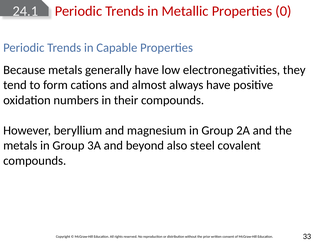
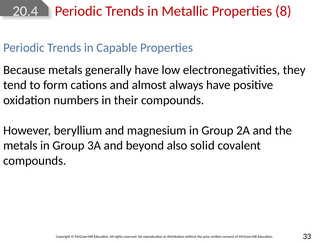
24.1: 24.1 -> 20.4 (25, 11)
0: 0 -> 8 (283, 11)
steel: steel -> solid (202, 146)
